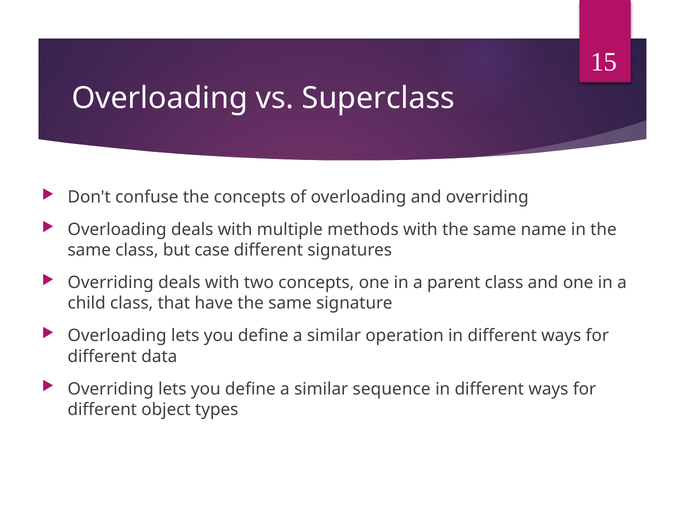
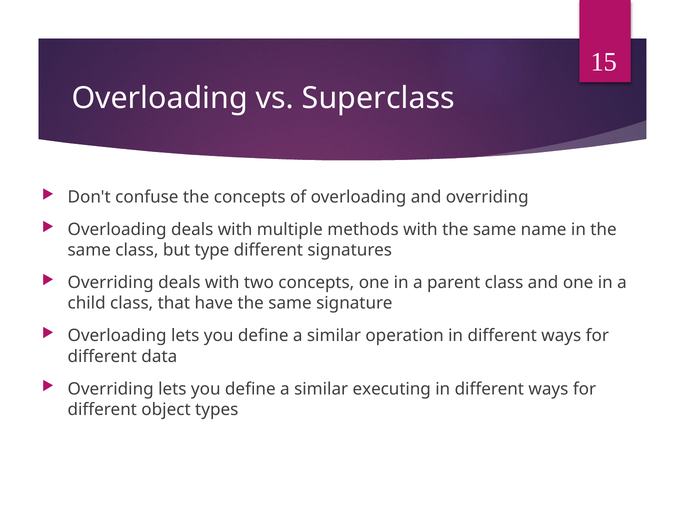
case: case -> type (212, 250)
sequence: sequence -> executing (392, 389)
